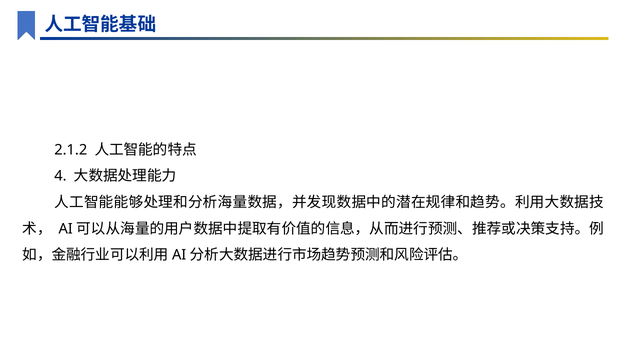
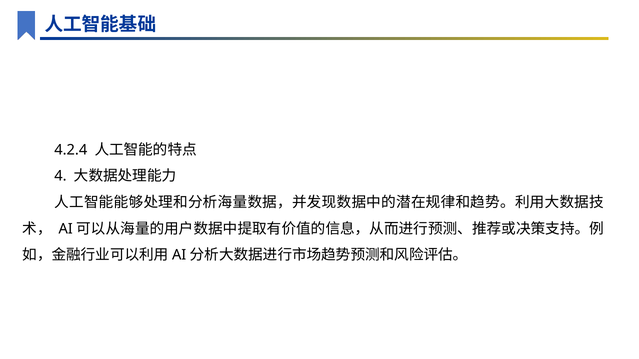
2.1.2: 2.1.2 -> 4.2.4 (71, 150)
